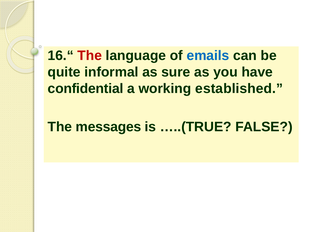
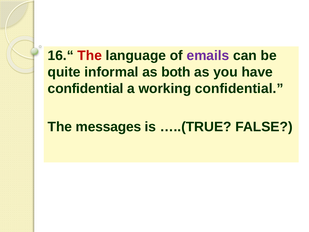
emails colour: blue -> purple (208, 56)
sure: sure -> both (176, 72)
working established: established -> confidential (239, 89)
